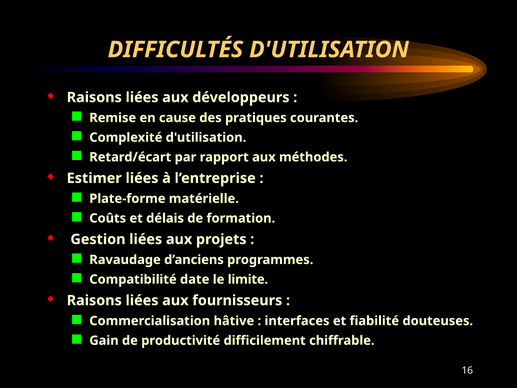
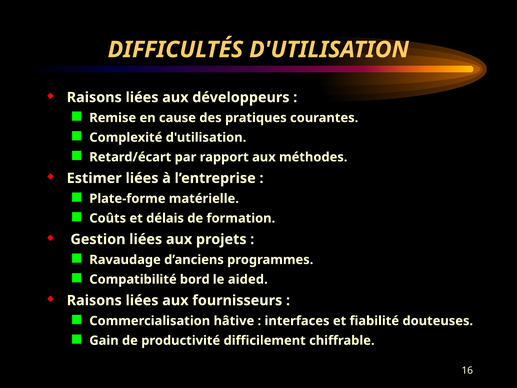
date: date -> bord (195, 279)
limite: limite -> aided (248, 279)
